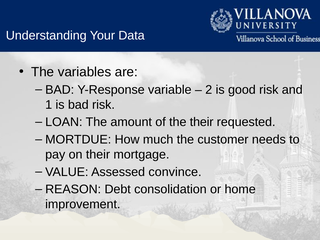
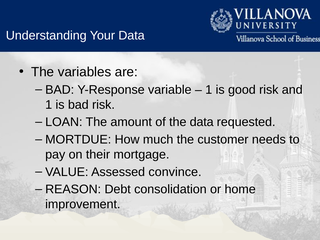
2: 2 -> 1 (209, 90)
the their: their -> data (202, 122)
